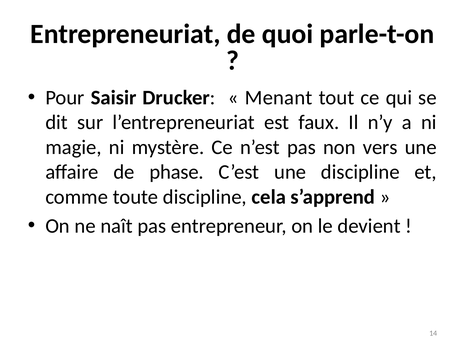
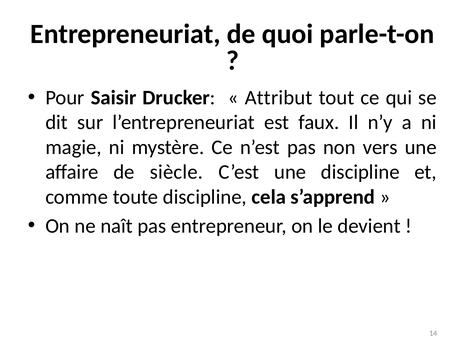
Menant: Menant -> Attribut (279, 98)
phase: phase -> siècle (176, 172)
